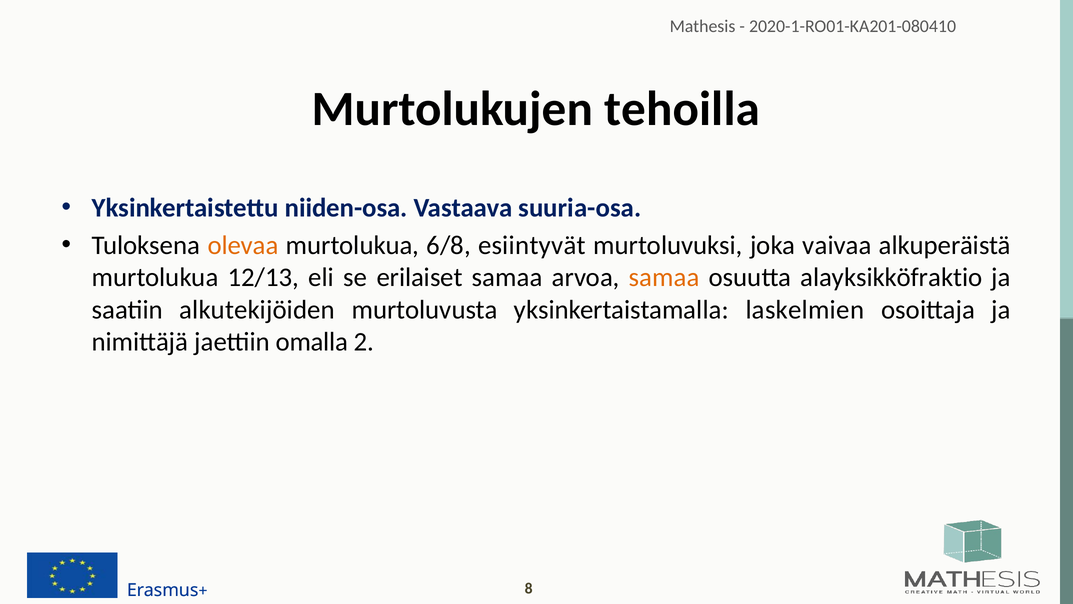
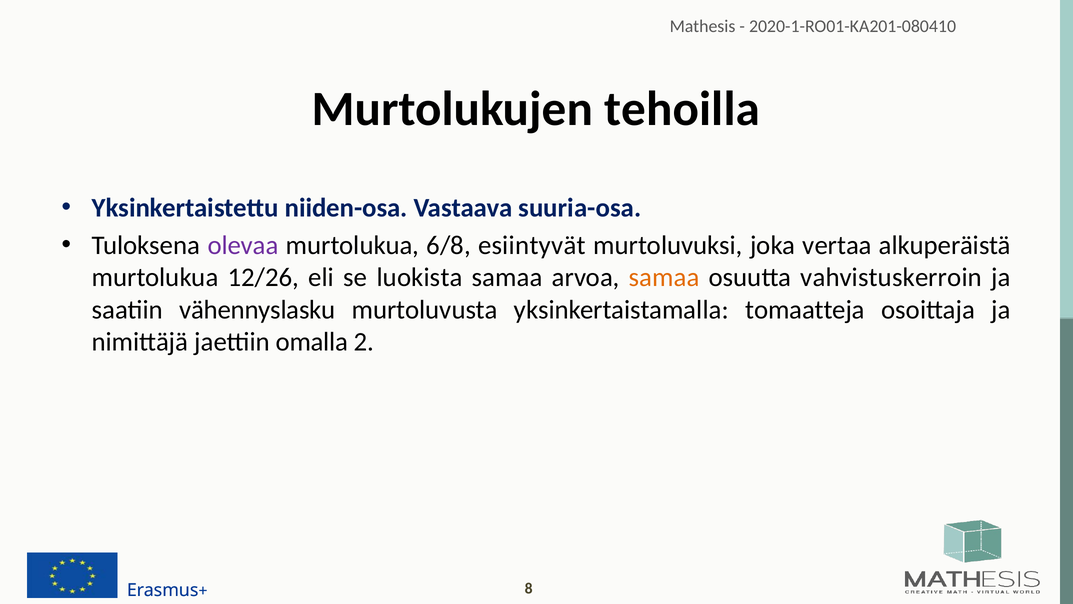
olevaa colour: orange -> purple (243, 245)
vaivaa: vaivaa -> vertaa (837, 245)
12/13: 12/13 -> 12/26 (263, 277)
erilaiset: erilaiset -> luokista (419, 277)
alayksikköfraktio: alayksikköfraktio -> vahvistuskerroin (891, 277)
alkutekijöiden: alkutekijöiden -> vähennyslasku (257, 309)
laskelmien: laskelmien -> tomaatteja (805, 309)
